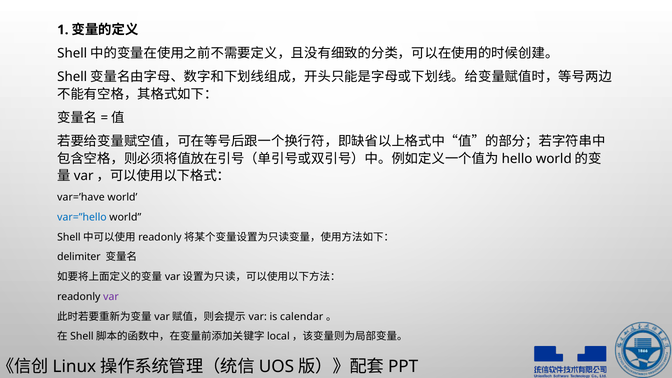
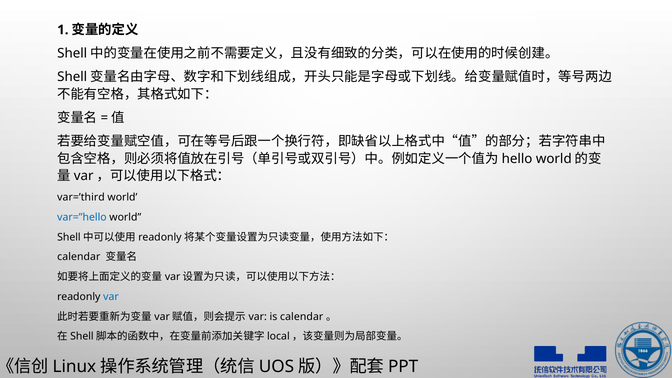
var=’have: var=’have -> var=’third (81, 197)
delimiter: delimiter -> calendar (79, 257)
var colour: purple -> blue (111, 297)
